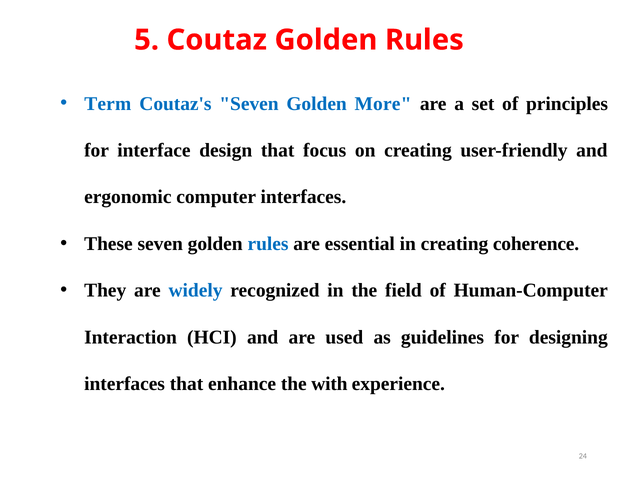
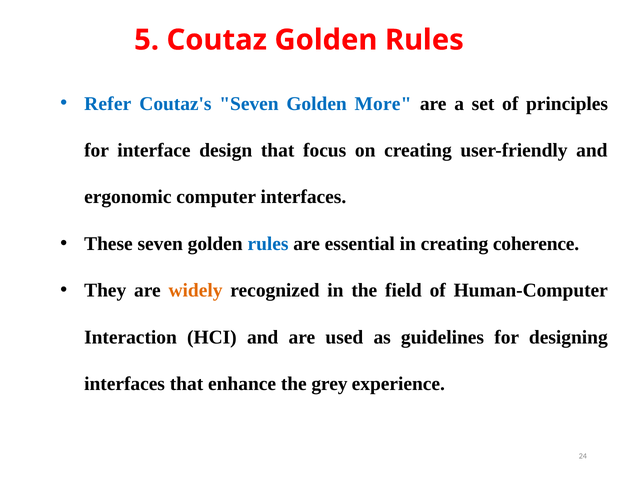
Term: Term -> Refer (108, 104)
widely colour: blue -> orange (196, 290)
with: with -> grey (329, 384)
